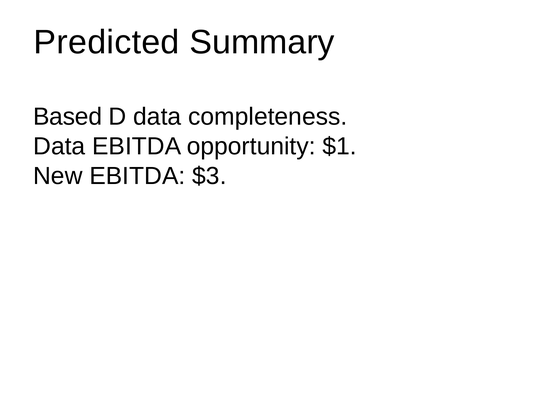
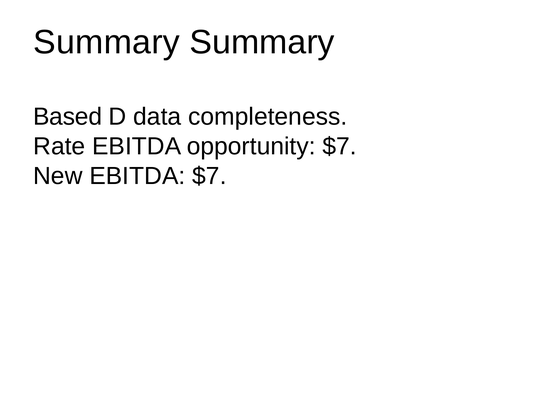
Predicted: Predicted -> Summary (107, 42)
Data: Data -> Rate (59, 146)
opportunity $1: $1 -> $7 (340, 146)
EBITDA $3: $3 -> $7 (209, 176)
